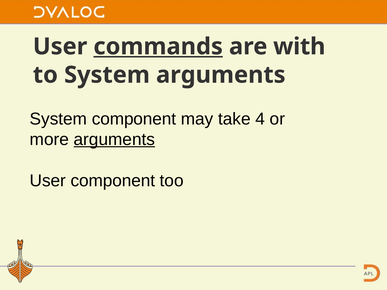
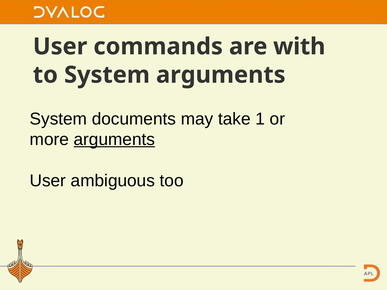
commands underline: present -> none (158, 47)
System component: component -> documents (134, 119)
4: 4 -> 1 (260, 119)
User component: component -> ambiguous (113, 181)
